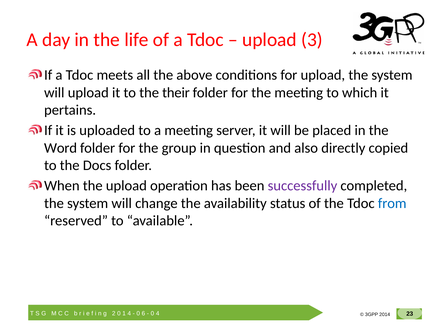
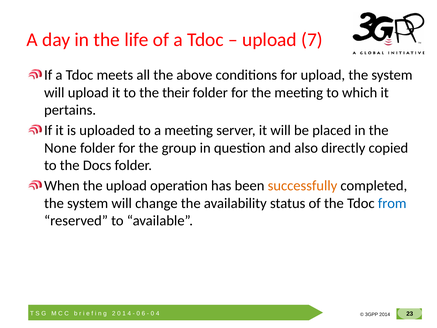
3: 3 -> 7 (312, 40)
Word: Word -> None (60, 148)
successfully colour: purple -> orange (302, 186)
